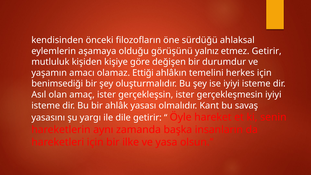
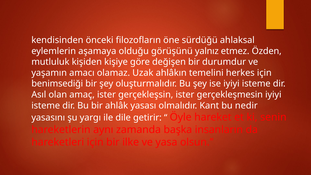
etmez Getirir: Getirir -> Özden (267, 51)
Ettiği: Ettiği -> Uzak (143, 73)
savaş: savaş -> nedir (246, 105)
